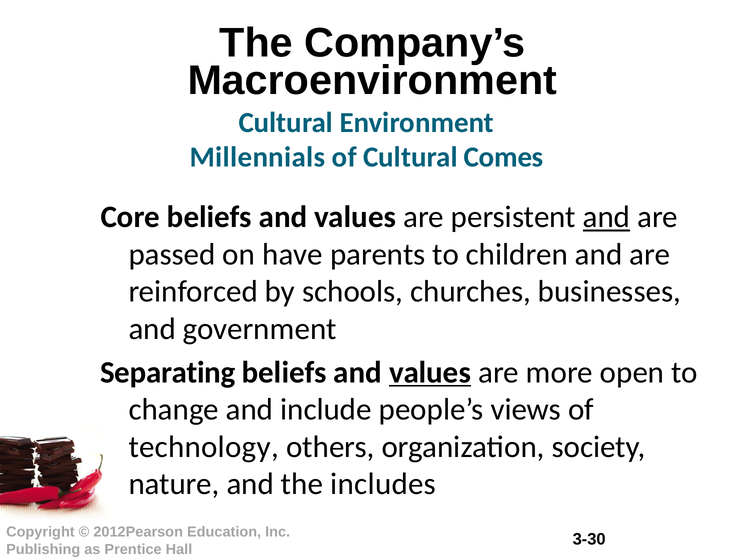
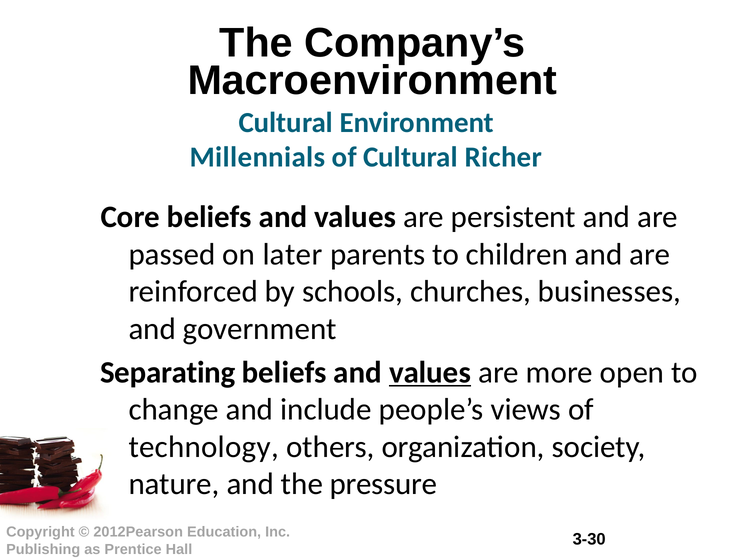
Comes: Comes -> Richer (503, 157)
and underline: present -> none (606, 217)
have: have -> later (292, 254)
includes: includes -> pressure (383, 484)
